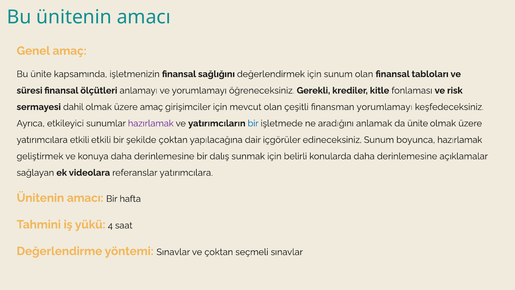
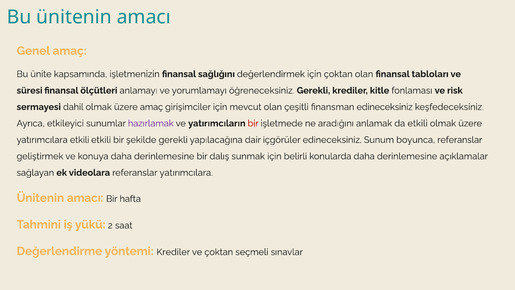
için sunum: sunum -> çoktan (338, 74)
finansman yorumlamayı: yorumlamayı -> edineceksiniz (385, 107)
bir colour: blue -> red (253, 123)
da ünite: ünite -> etkili (418, 123)
şekilde çoktan: çoktan -> gerekli (173, 140)
boyunca hazırlamak: hazırlamak -> referanslar (460, 140)
4: 4 -> 2 (110, 225)
yöntemi Sınavlar: Sınavlar -> Krediler (173, 252)
